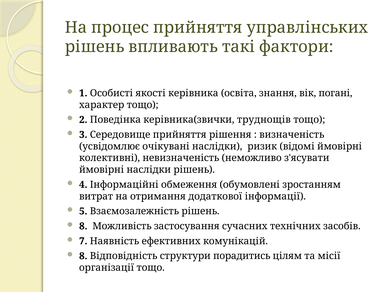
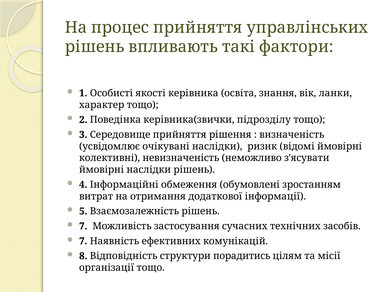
погані: погані -> ланки (335, 93)
труднощів: труднощів -> підрозділу (264, 120)
8: 8 -> 7 (83, 226)
